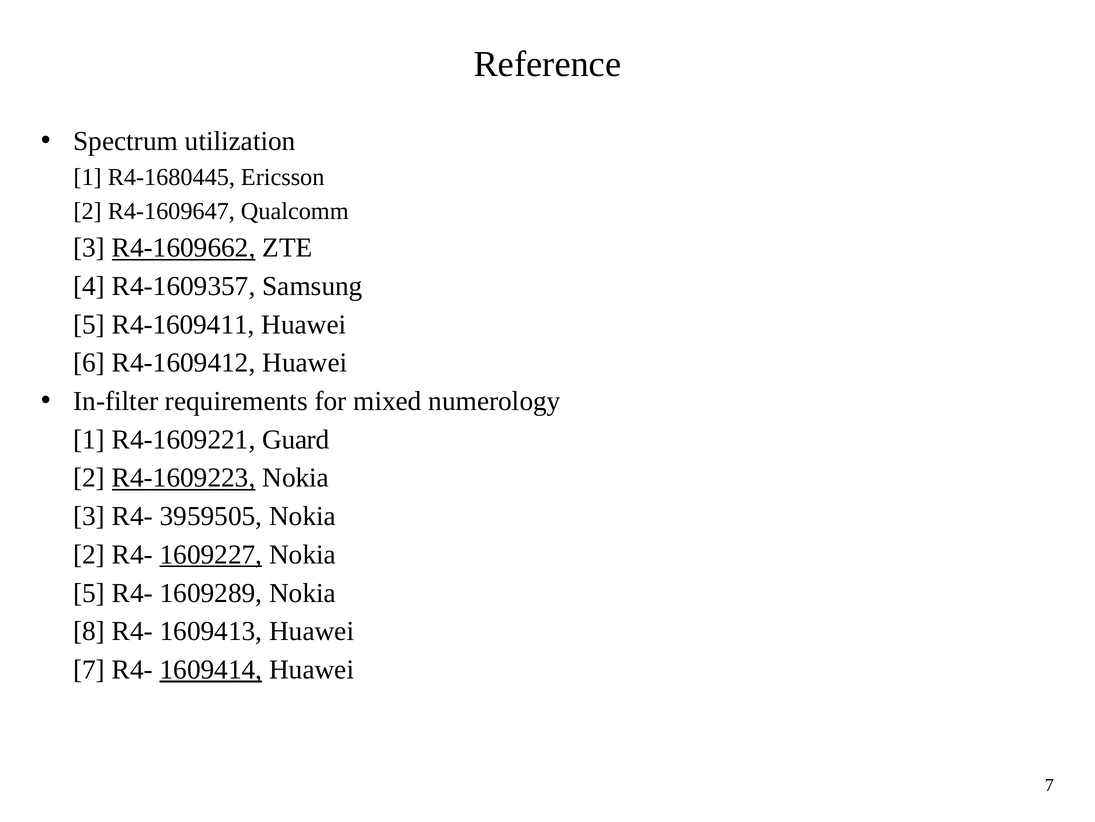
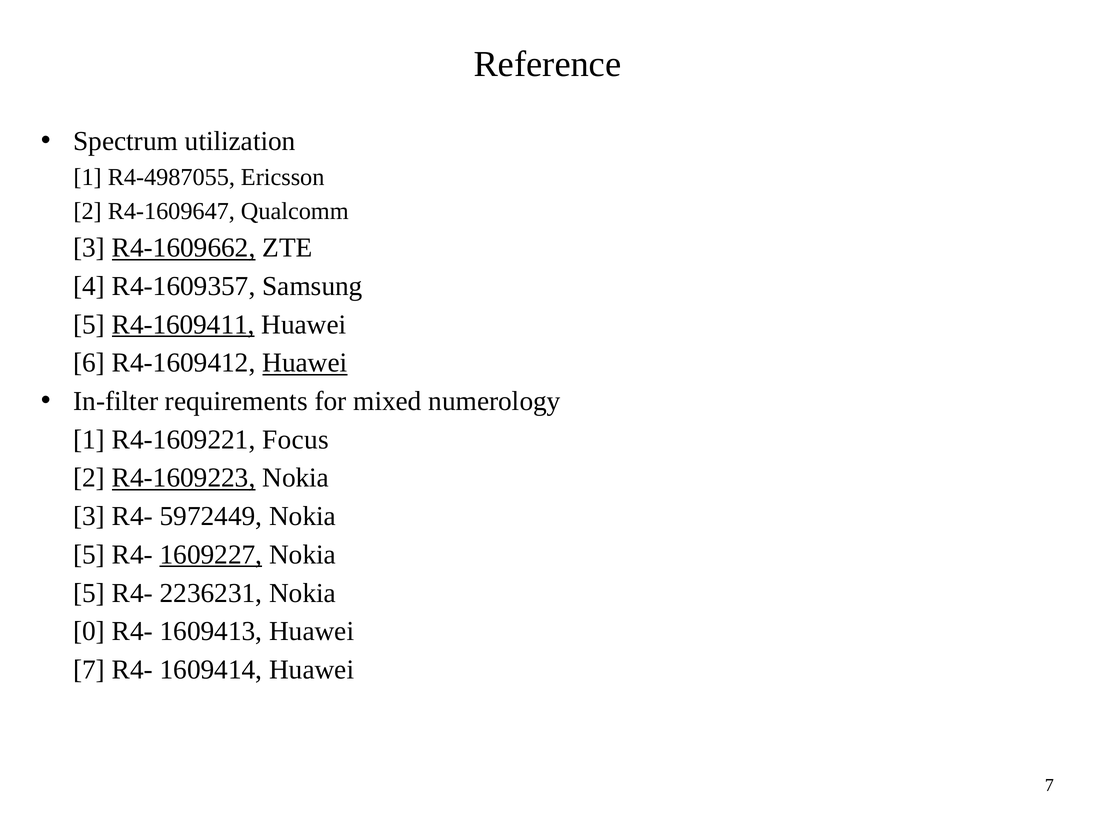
R4-1680445: R4-1680445 -> R4-4987055 (171, 177)
R4-1609411 underline: none -> present (183, 324)
Huawei underline: none -> present (305, 363)
Guard: Guard -> Focus (296, 439)
3959505: 3959505 -> 5972449 (211, 516)
2: 2 -> 5 (89, 554)
1609289: 1609289 -> 2236231 (211, 592)
8: 8 -> 0 (89, 631)
1609414 underline: present -> none (211, 669)
